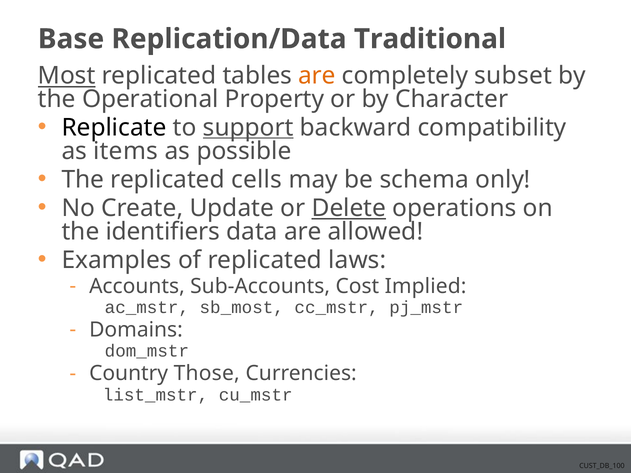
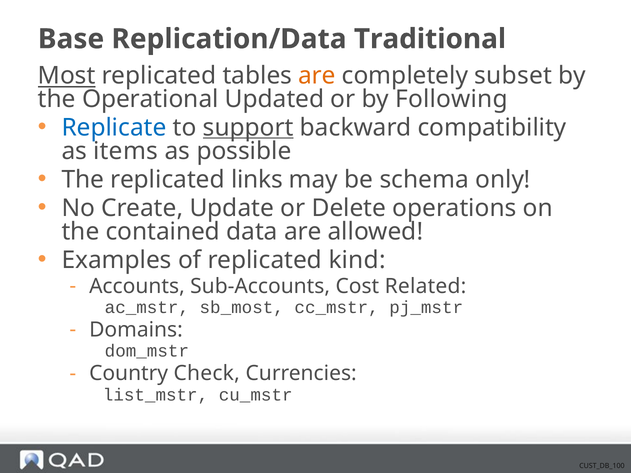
Property: Property -> Updated (275, 99)
Character: Character -> Following (452, 99)
Replicate colour: black -> blue (114, 128)
cells: cells -> links (257, 180)
Delete underline: present -> none (349, 208)
identifiers: identifiers -> contained (163, 232)
laws: laws -> kind (357, 260)
Implied: Implied -> Related (426, 286)
Those: Those -> Check (207, 374)
